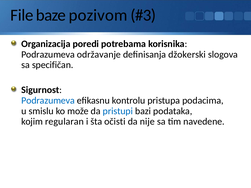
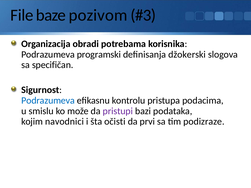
poredi: poredi -> obradi (86, 44)
održavanje: održavanje -> programski (99, 54)
pristupi colour: blue -> purple (118, 111)
regularan: regularan -> navodnici (64, 122)
nije: nije -> prvi (147, 122)
navedene: navedene -> podizraze (204, 122)
